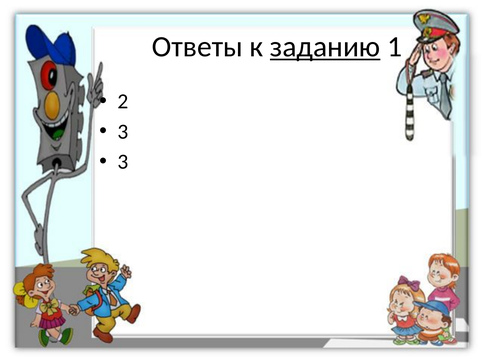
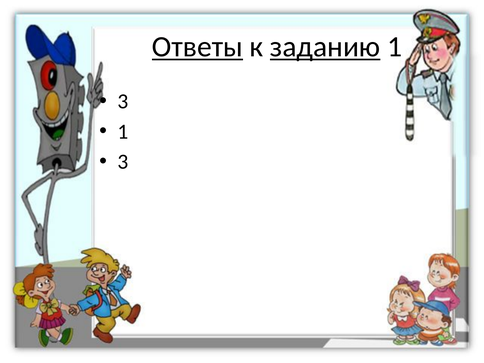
Ответы underline: none -> present (197, 47)
2: 2 -> 3 (123, 101)
3: 3 -> 1 (123, 132)
